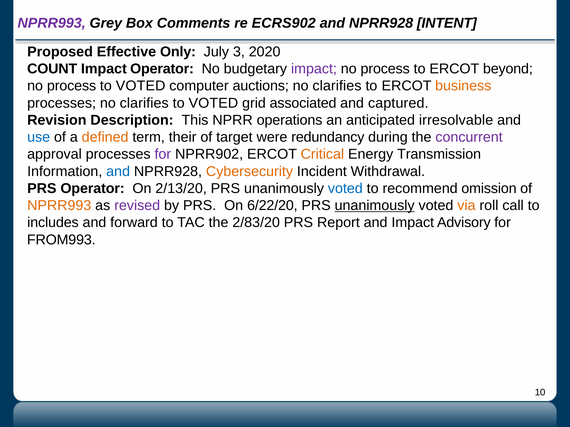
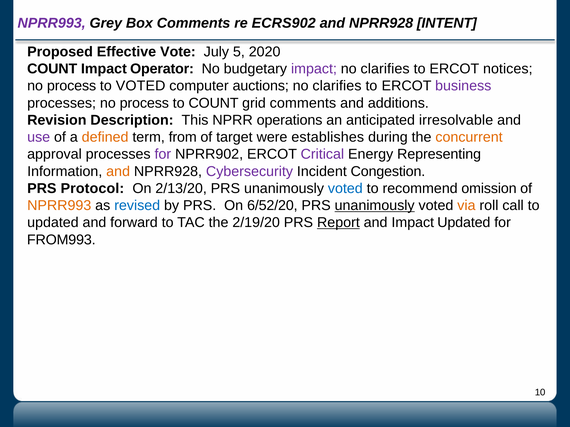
Only: Only -> Vote (178, 52)
3: 3 -> 5 (239, 52)
process: process -> clarifies (385, 69)
beyond: beyond -> notices (508, 69)
business colour: orange -> purple (463, 86)
processes no clarifies: clarifies -> process (144, 103)
VOTED: VOTED -> COUNT (214, 103)
grid associated: associated -> comments (303, 103)
captured: captured -> additions (398, 103)
use colour: blue -> purple (39, 137)
their: their -> from (183, 137)
redundancy: redundancy -> establishes (328, 137)
concurrent colour: purple -> orange (469, 137)
Critical colour: orange -> purple (322, 154)
Transmission: Transmission -> Representing (439, 154)
and colour: blue -> orange (118, 172)
Cybersecurity colour: orange -> purple (250, 172)
Withdrawal: Withdrawal -> Congestion (388, 172)
PRS Operator: Operator -> Protocol (92, 189)
revised colour: purple -> blue (137, 206)
6/22/20: 6/22/20 -> 6/52/20 (272, 206)
includes: includes -> updated (53, 223)
2/83/20: 2/83/20 -> 2/19/20 (256, 223)
Report underline: none -> present (338, 223)
Impact Advisory: Advisory -> Updated (464, 223)
